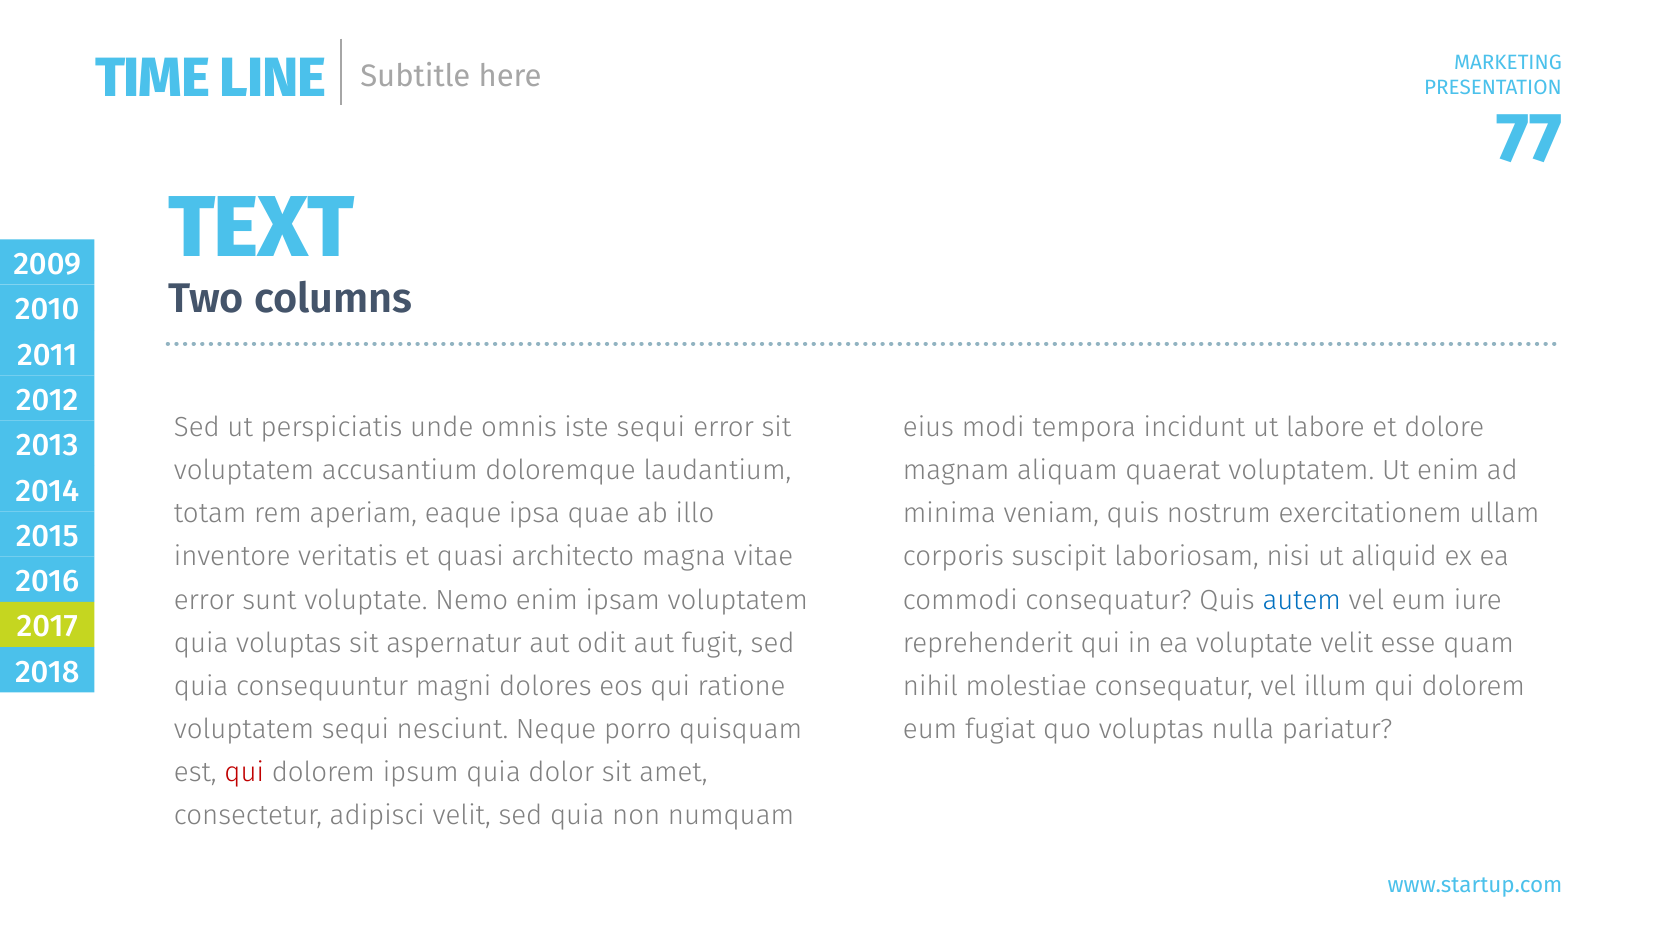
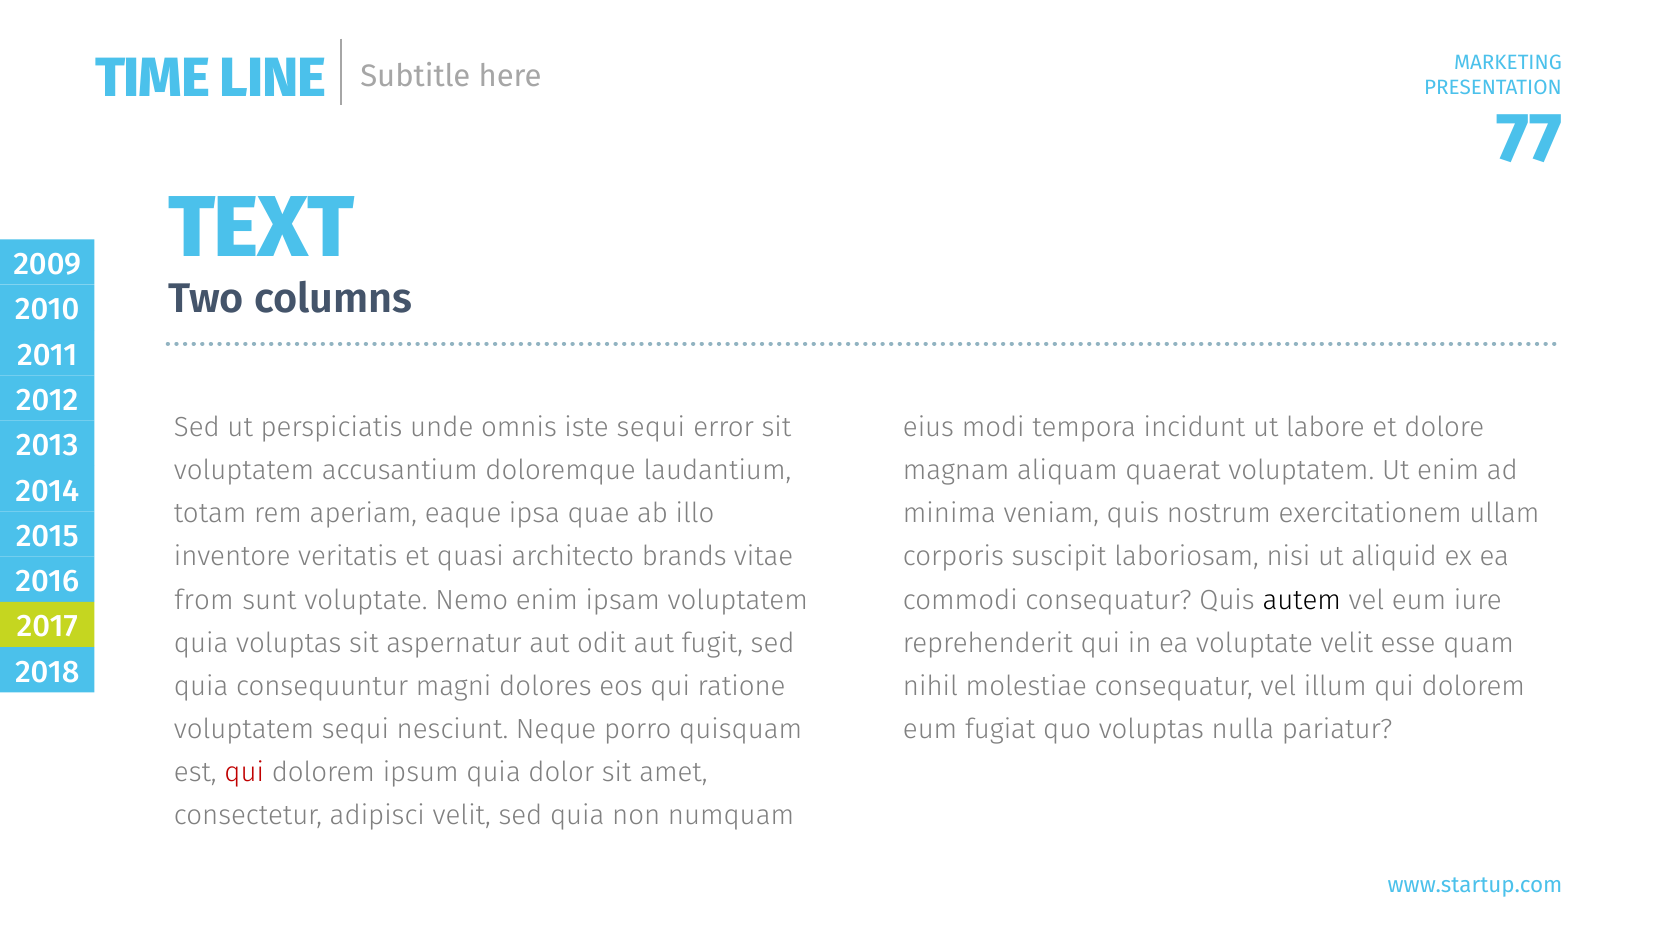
magna: magna -> brands (684, 557)
error: error -> from (204, 600)
autem colour: blue -> black (1302, 600)
